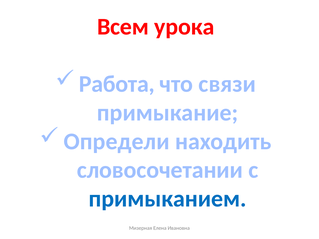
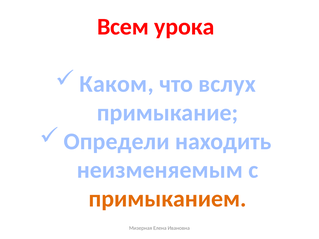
Работа: Работа -> Каком (117, 84)
связи: связи -> вслух (227, 84)
словосочетании: словосочетании -> неизменяемым (160, 170)
примыканием colour: blue -> orange (168, 199)
